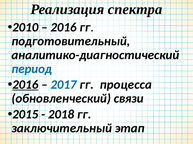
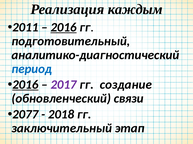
спектра: спектра -> каждым (135, 9)
2010: 2010 -> 2011 (25, 27)
2016 underline: none -> present (64, 27)
2017 colour: blue -> purple (64, 85)
процесса: процесса -> создание (126, 85)
2015: 2015 -> 2077 (25, 115)
